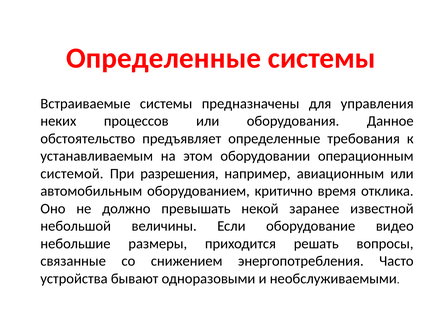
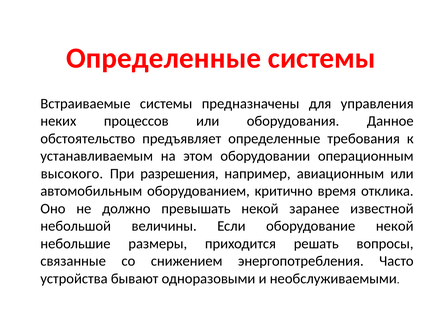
системой: системой -> высокого (72, 173)
оборудование видео: видео -> некой (395, 226)
